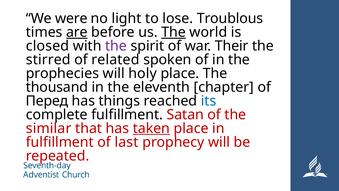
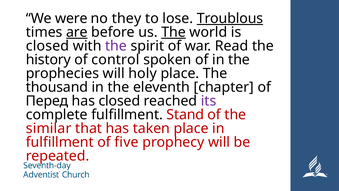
light: light -> they (127, 18)
Troublous underline: none -> present (230, 18)
Their: Their -> Read (232, 46)
stirred: stirred -> history (48, 60)
related: related -> control (115, 60)
has things: things -> closed (119, 101)
its colour: blue -> purple (209, 101)
Satan: Satan -> Stand (185, 114)
taken underline: present -> none (151, 128)
last: last -> five (126, 142)
